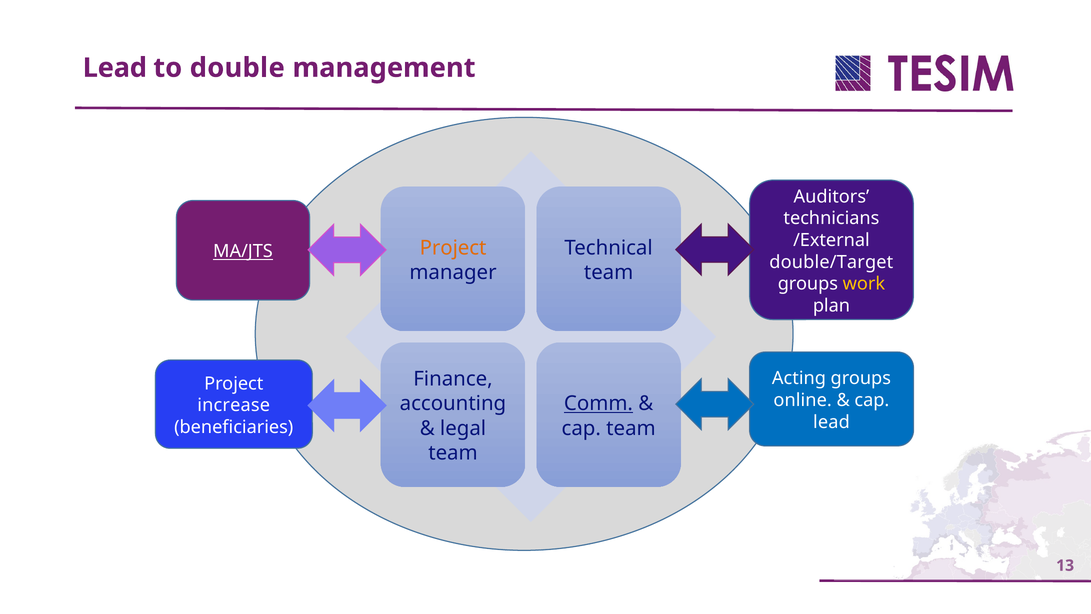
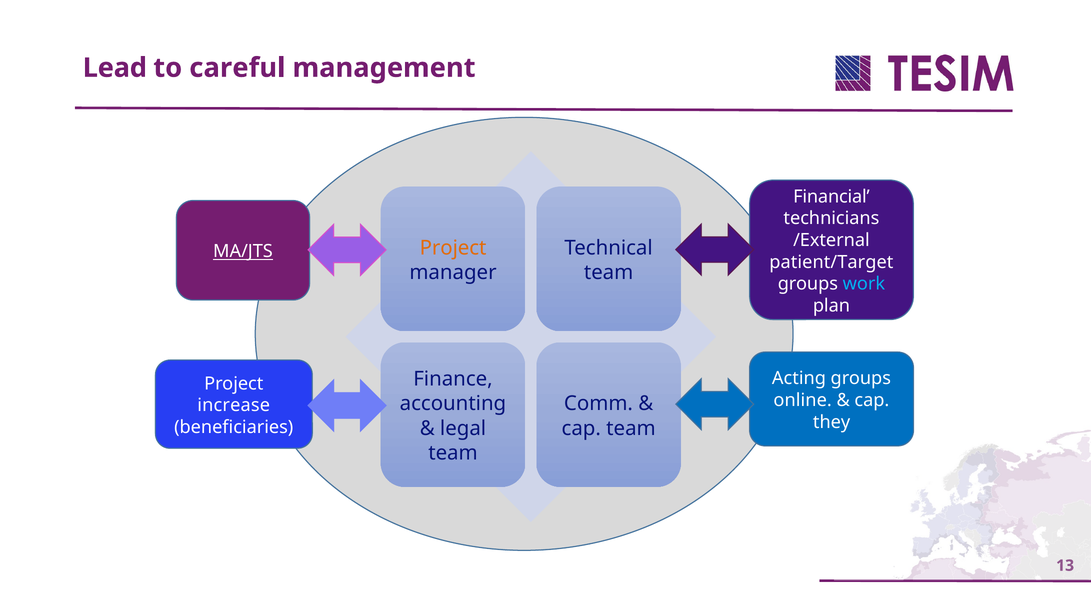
double: double -> careful (237, 68)
Auditors: Auditors -> Financial (831, 196)
double/Target: double/Target -> patient/Target (831, 262)
work colour: yellow -> light blue (864, 284)
Comm underline: present -> none (598, 403)
lead: lead -> they (832, 422)
